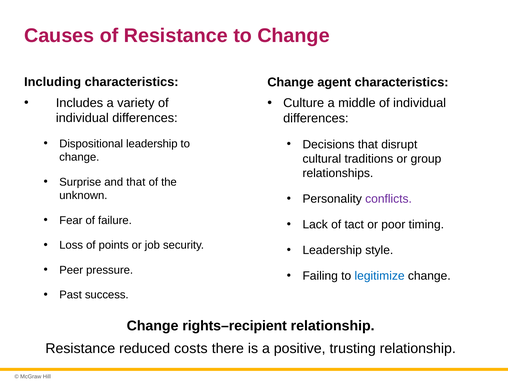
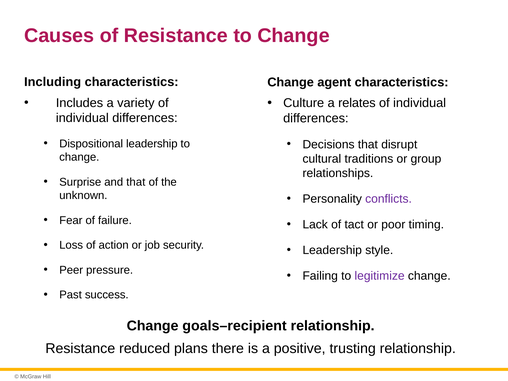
middle: middle -> relates (357, 103)
points: points -> action (114, 245)
legitimize colour: blue -> purple (380, 276)
rights–recipient: rights–recipient -> goals–recipient (235, 326)
costs: costs -> plans (191, 348)
